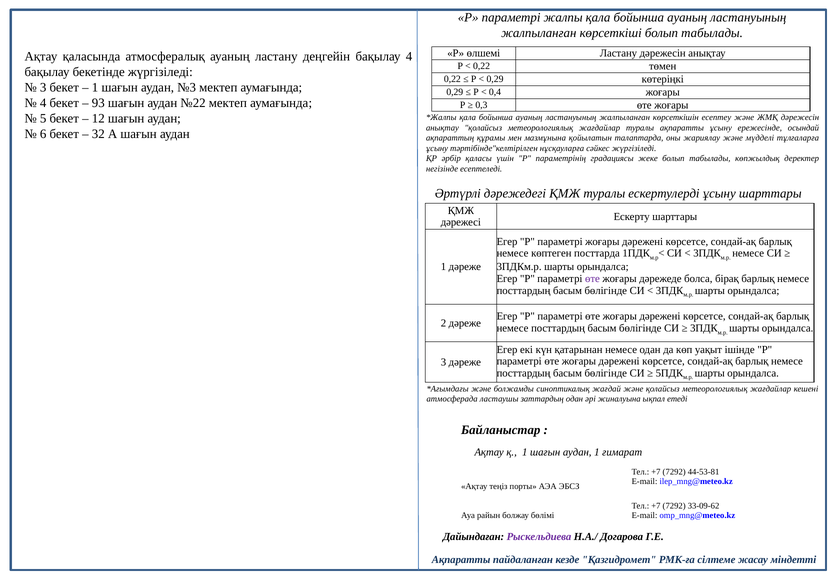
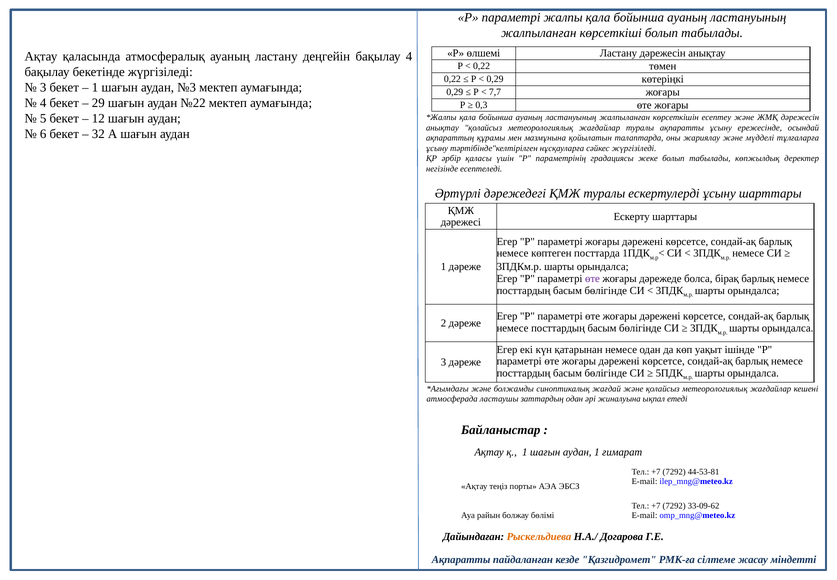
0,4: 0,4 -> 7,7 (495, 92)
93: 93 -> 29 (98, 103)
Рыскельдиева colour: purple -> orange (539, 536)
